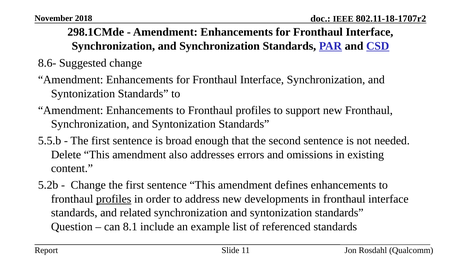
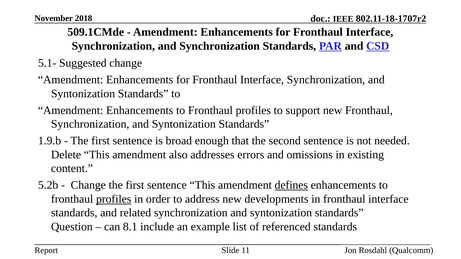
298.1CMde: 298.1CMde -> 509.1CMde (96, 32)
8.6-: 8.6- -> 5.1- (47, 63)
5.5.b: 5.5.b -> 1.9.b (50, 141)
defines underline: none -> present (291, 185)
